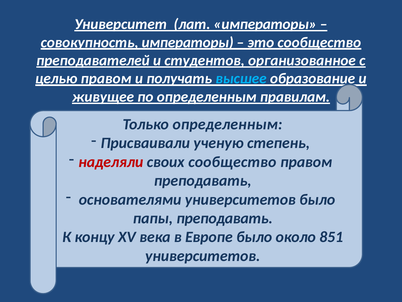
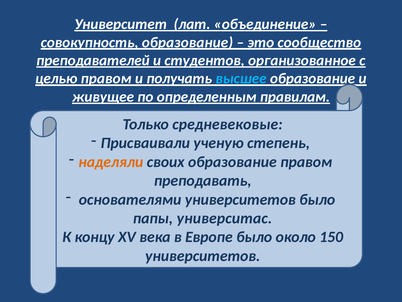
лат императоры: императоры -> объединение (265, 24)
совокупность императоры: императоры -> образование (187, 42)
Только определенным: определенным -> средневековые (227, 124)
наделяли colour: red -> orange (111, 162)
своих сообщество: сообщество -> образование (232, 162)
папы преподавать: преподавать -> университас (224, 218)
851: 851 -> 150 (331, 237)
